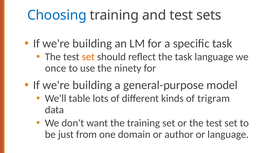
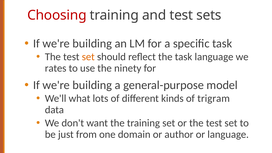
Choosing colour: blue -> red (57, 15)
once: once -> rates (56, 68)
table: table -> what (79, 98)
